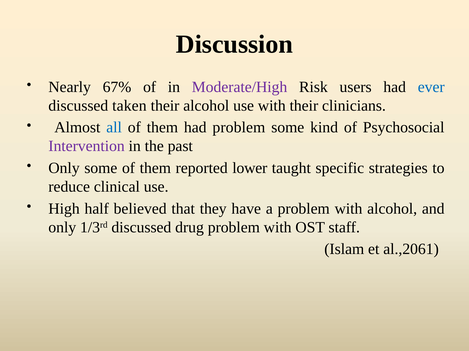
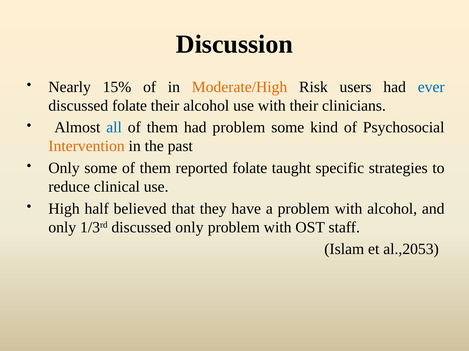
67%: 67% -> 15% (117, 87)
Moderate/High colour: purple -> orange (240, 87)
discussed taken: taken -> folate (130, 106)
Intervention colour: purple -> orange (87, 146)
reported lower: lower -> folate (250, 168)
discussed drug: drug -> only (189, 228)
al.,2061: al.,2061 -> al.,2053 (411, 250)
